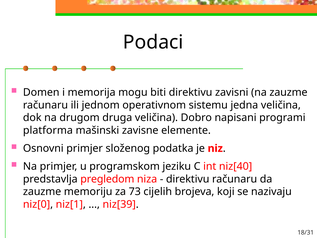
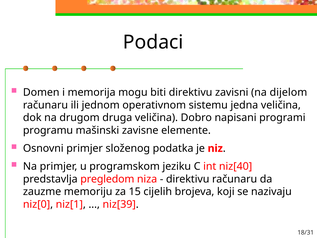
na zauzme: zauzme -> dijelom (288, 92)
platforma: platforma -> programu (48, 130)
73: 73 -> 15 (135, 192)
